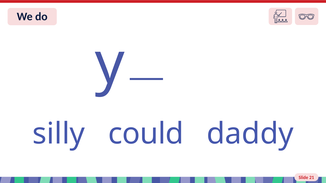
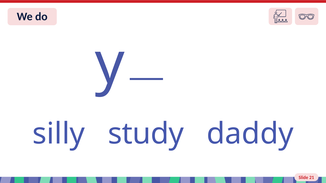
could: could -> study (146, 134)
